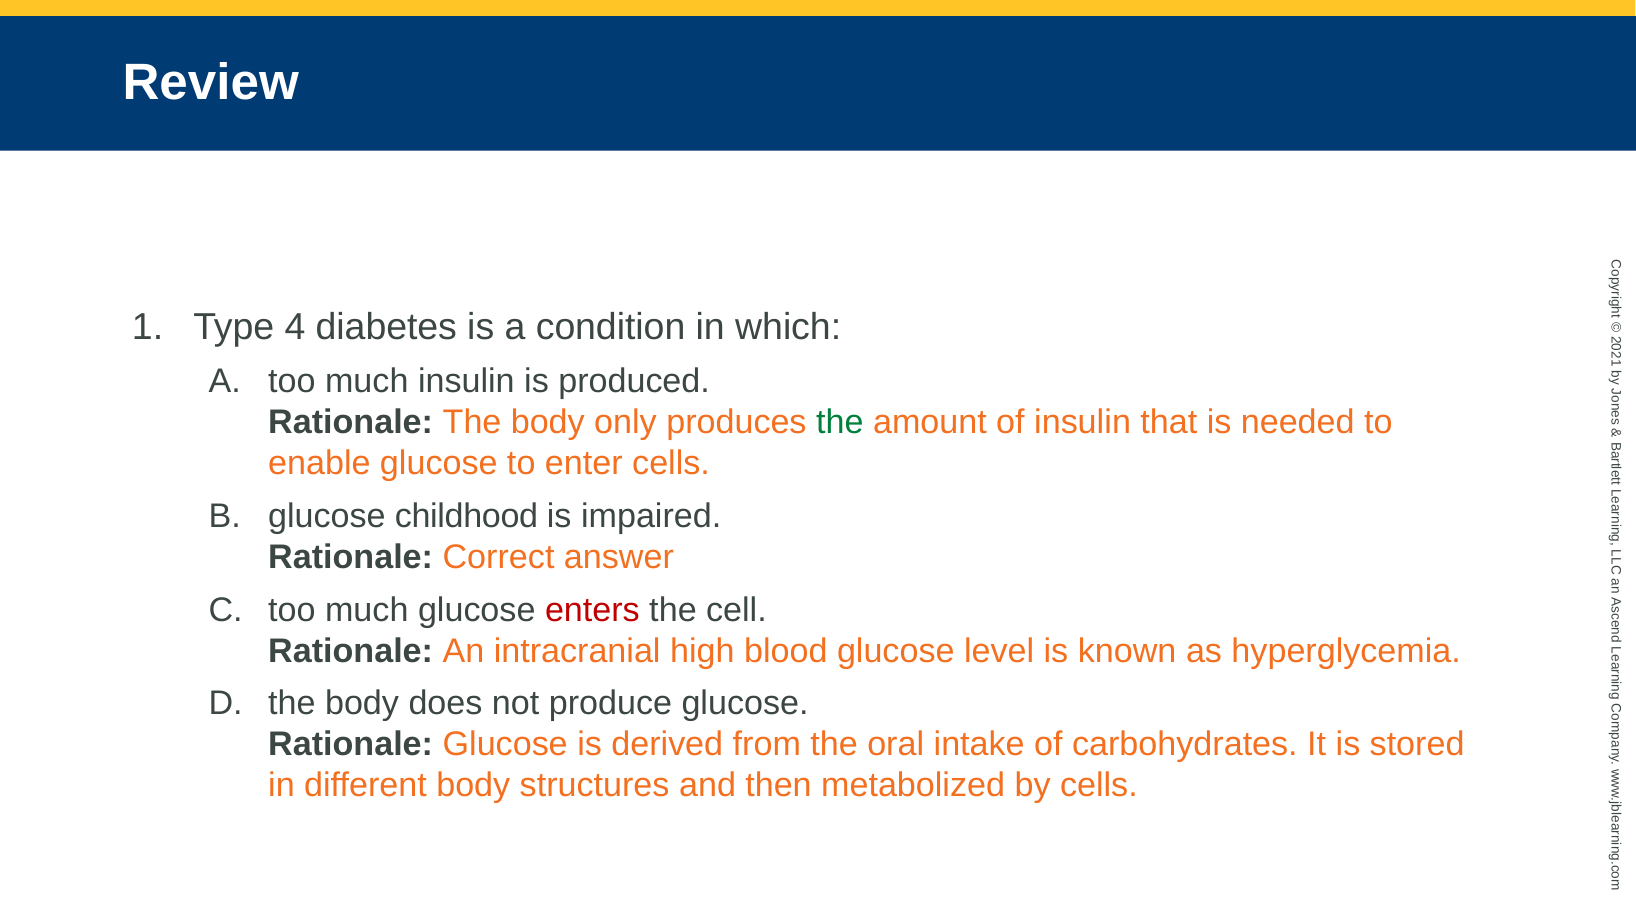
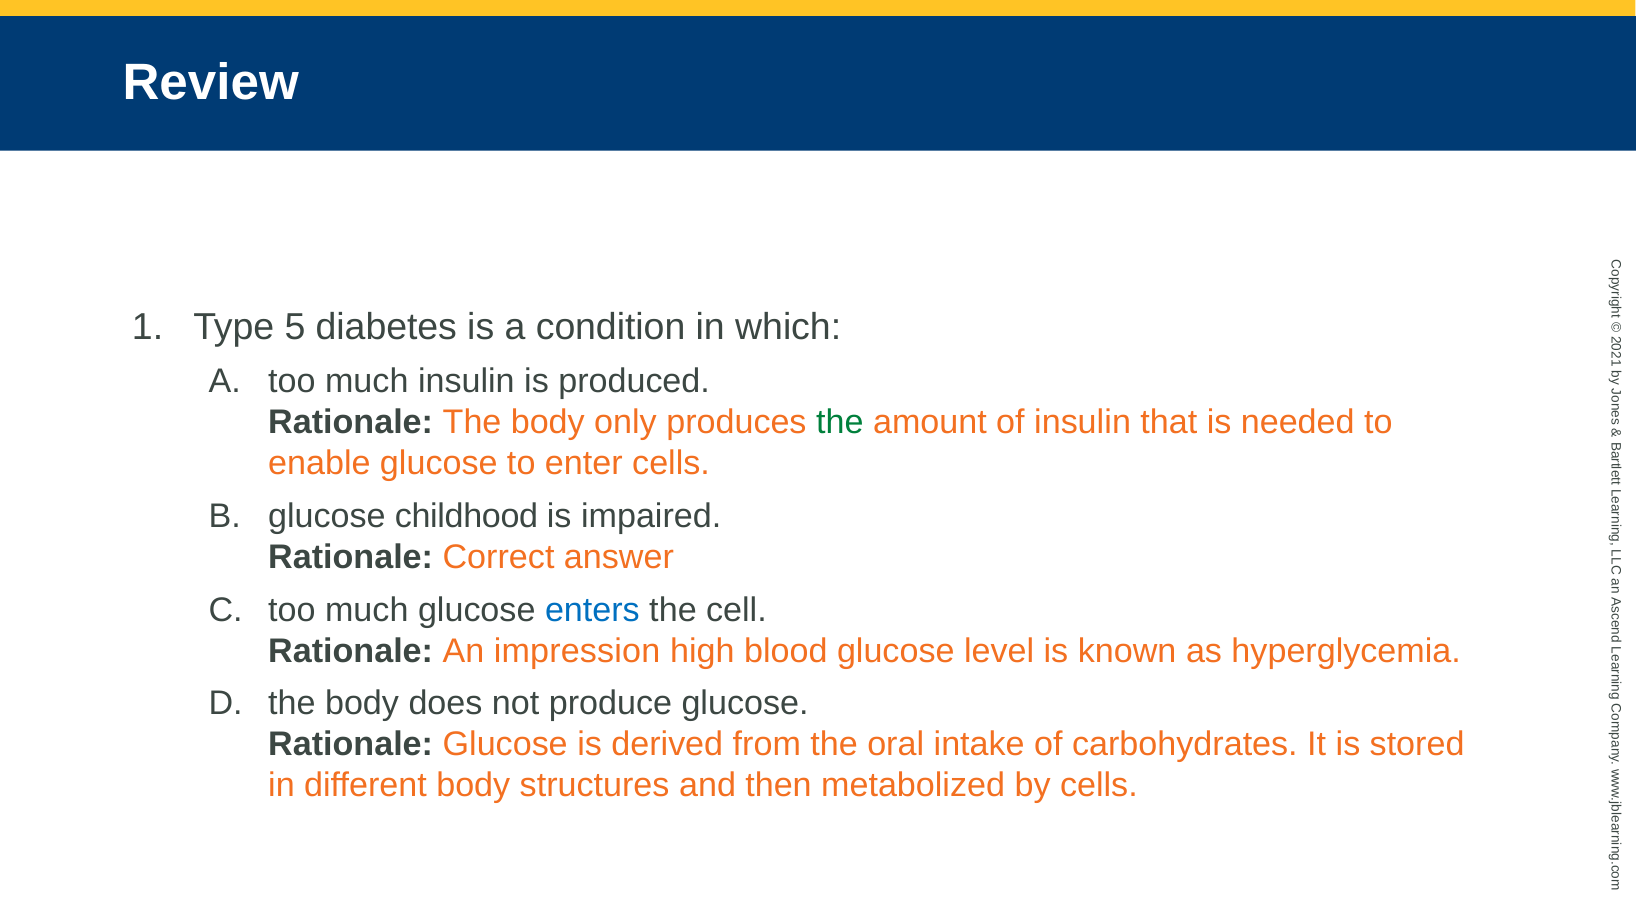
4: 4 -> 5 (295, 327)
enters colour: red -> blue (592, 610)
intracranial: intracranial -> impression (577, 651)
